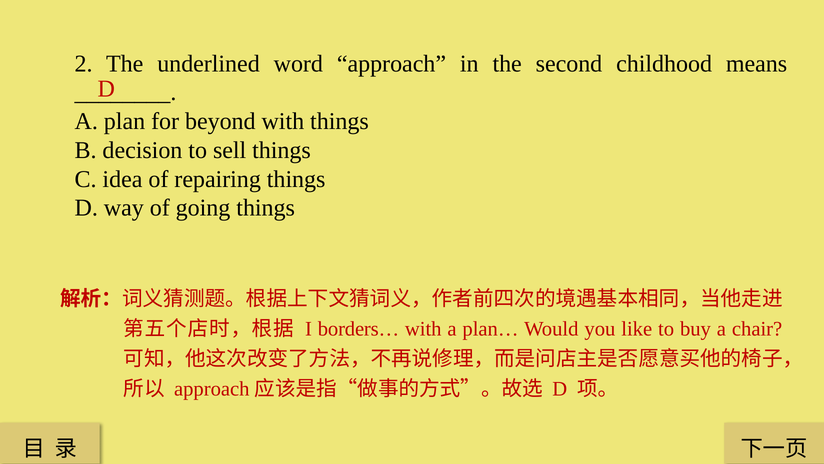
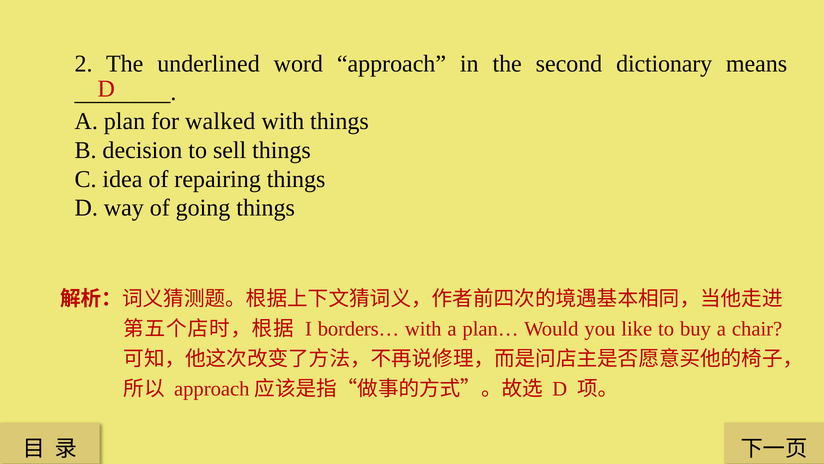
childhood: childhood -> dictionary (664, 64)
beyond: beyond -> walked (220, 121)
